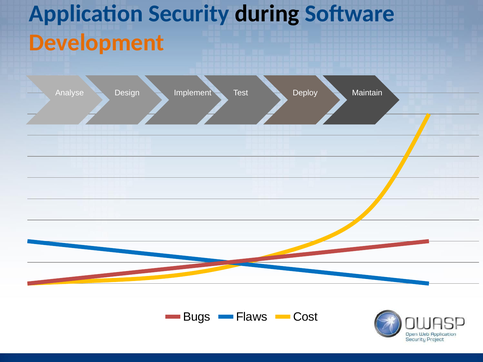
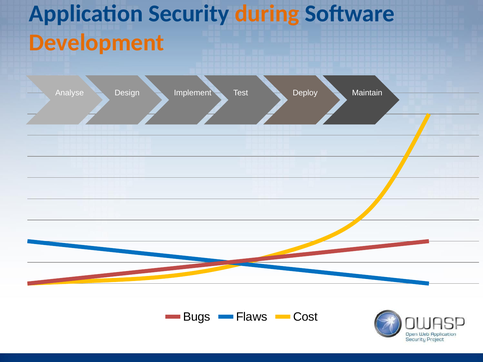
during colour: black -> orange (267, 13)
